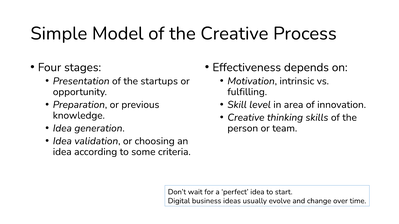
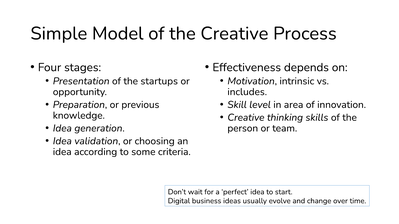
fulfilling: fulfilling -> includes (247, 92)
